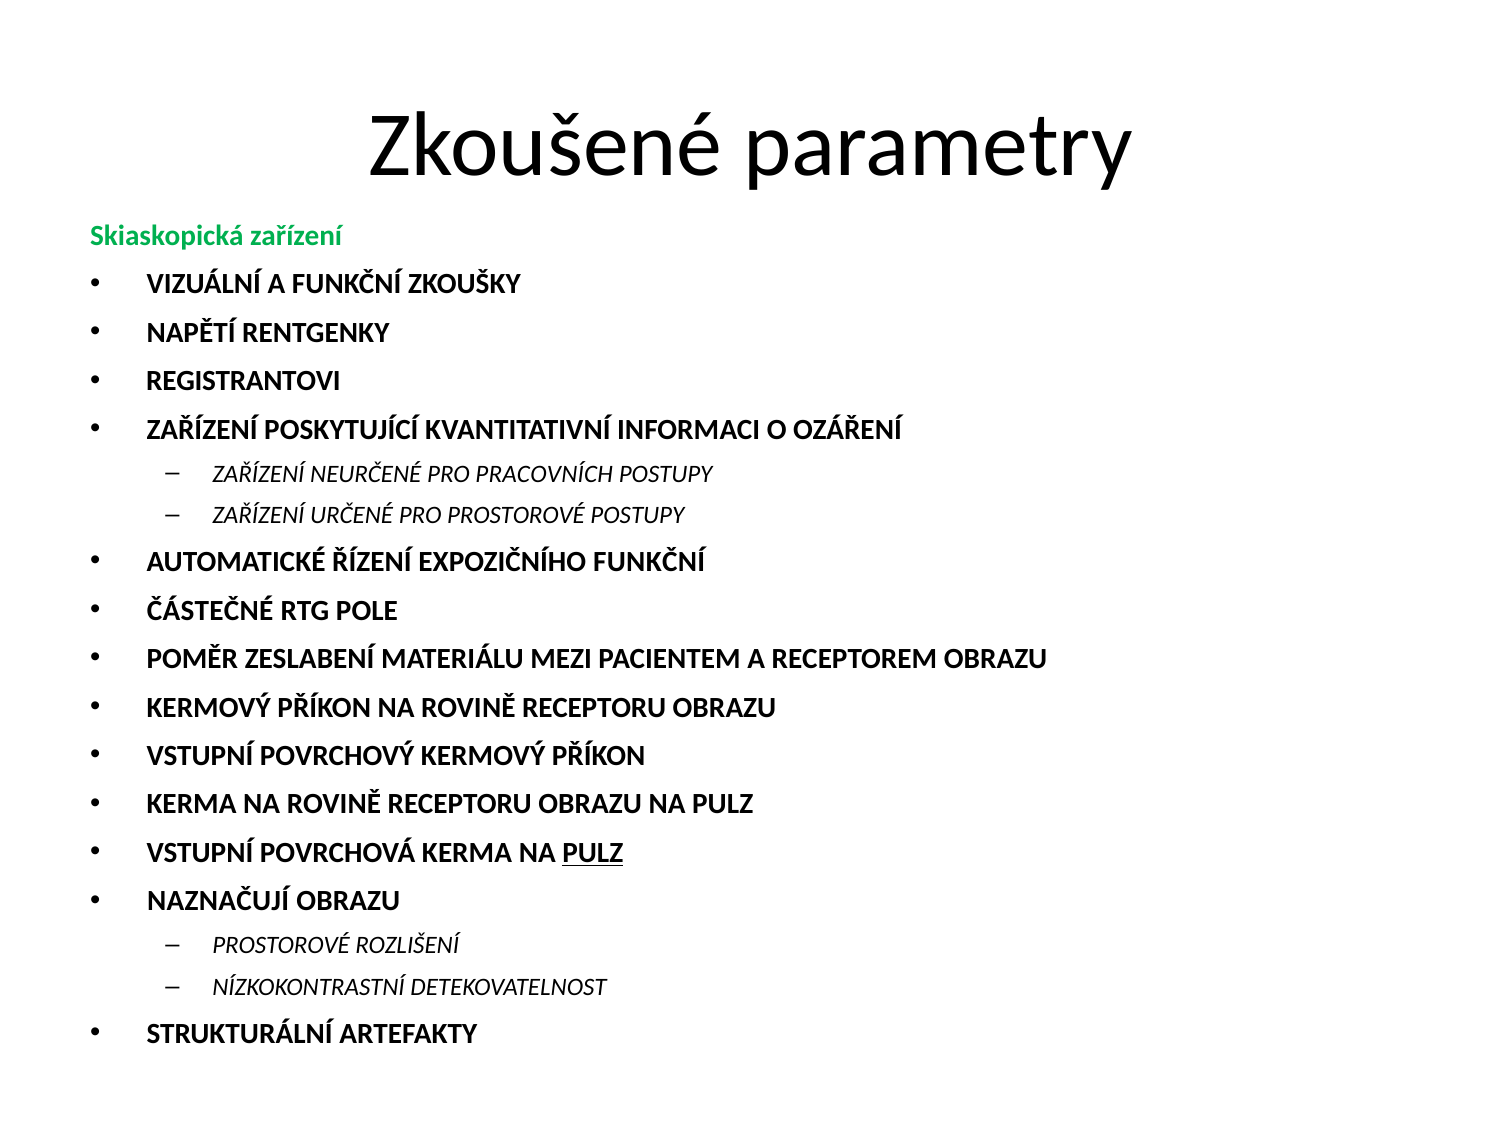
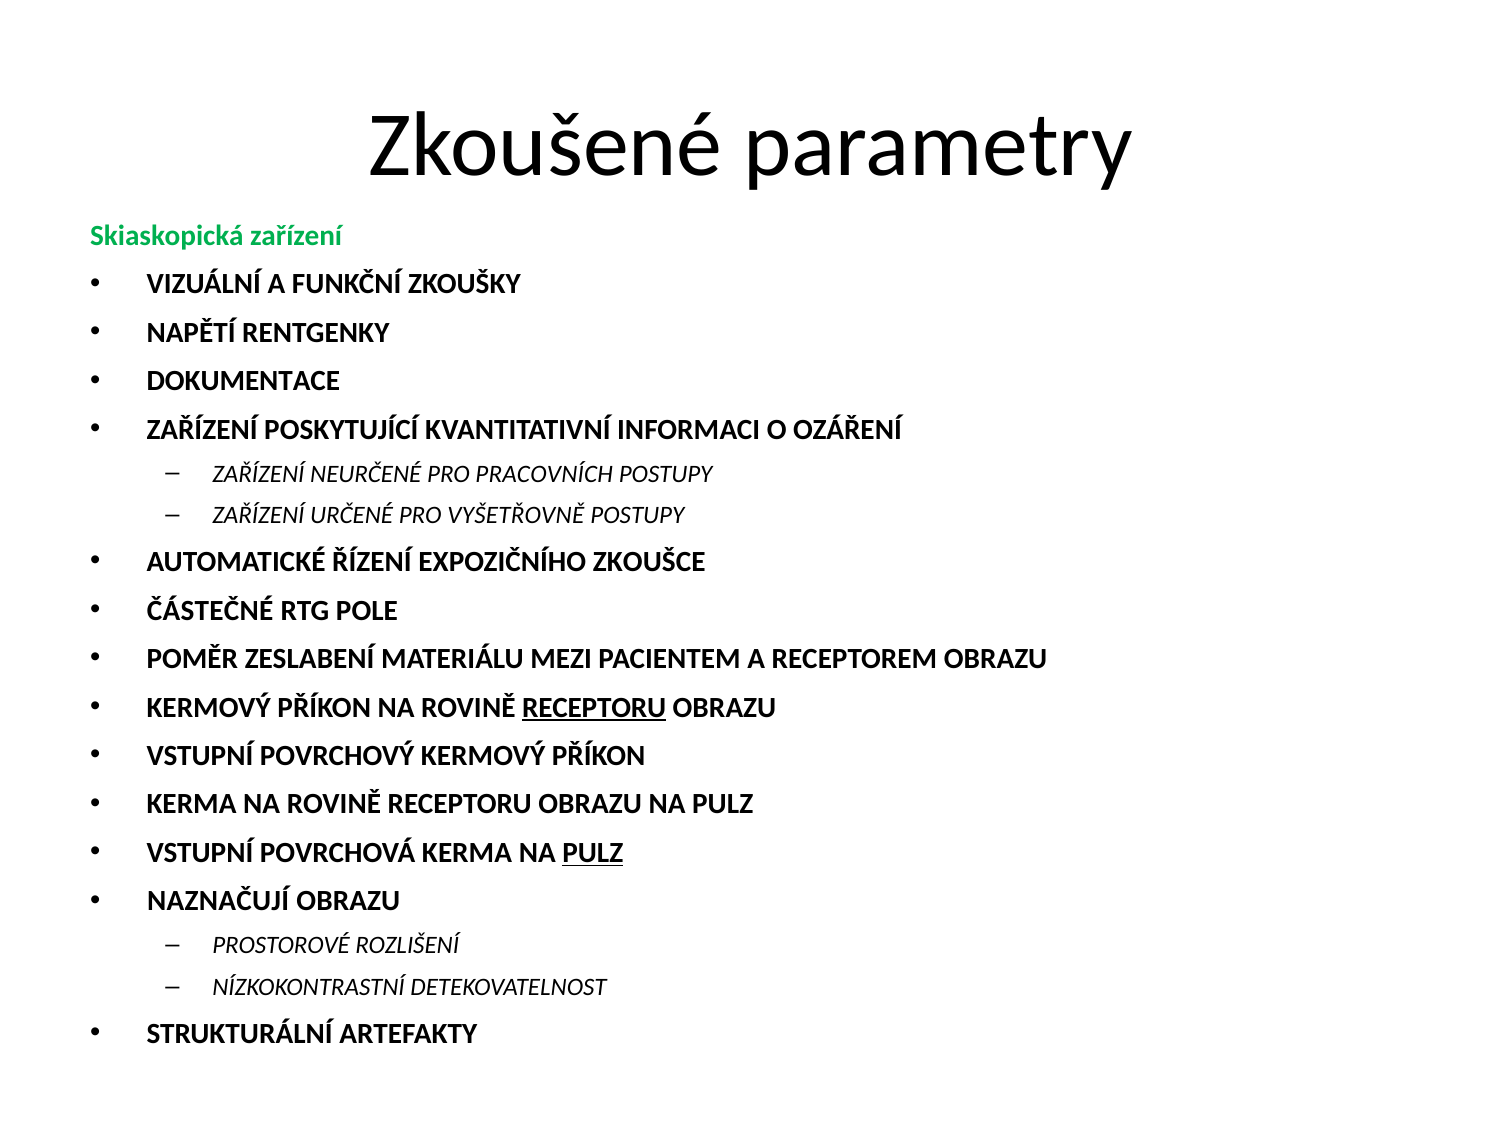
REGISTRANTOVI: REGISTRANTOVI -> DOKUMENTACE (243, 381)
PRO PROSTOROVÉ: PROSTOROVÉ -> VYŠETŘOVNĚ (516, 515)
EXPOZIČNÍHO FUNKČNÍ: FUNKČNÍ -> ZKOUŠCE (649, 561)
RECEPTORU underline: none -> present (594, 707)
